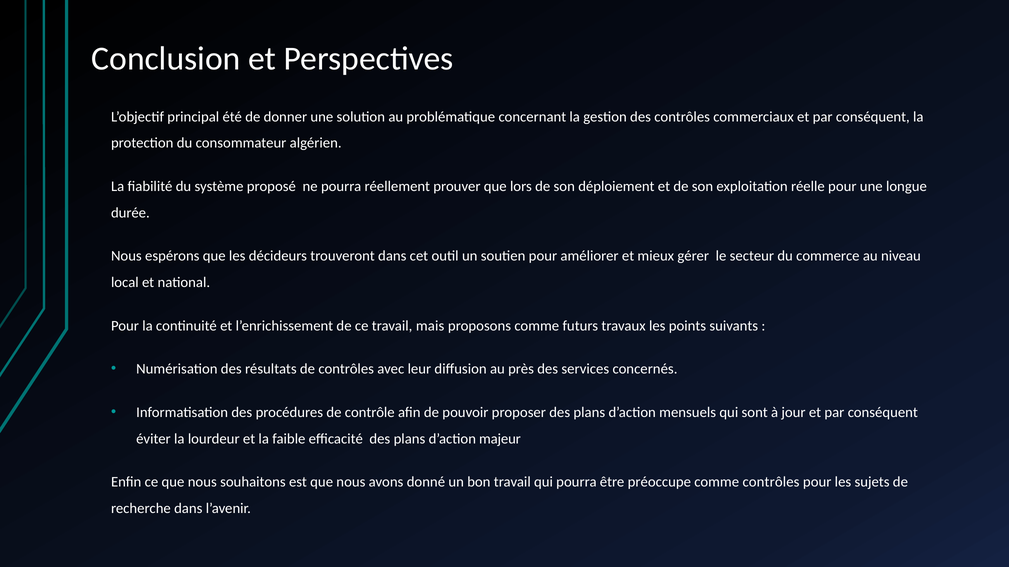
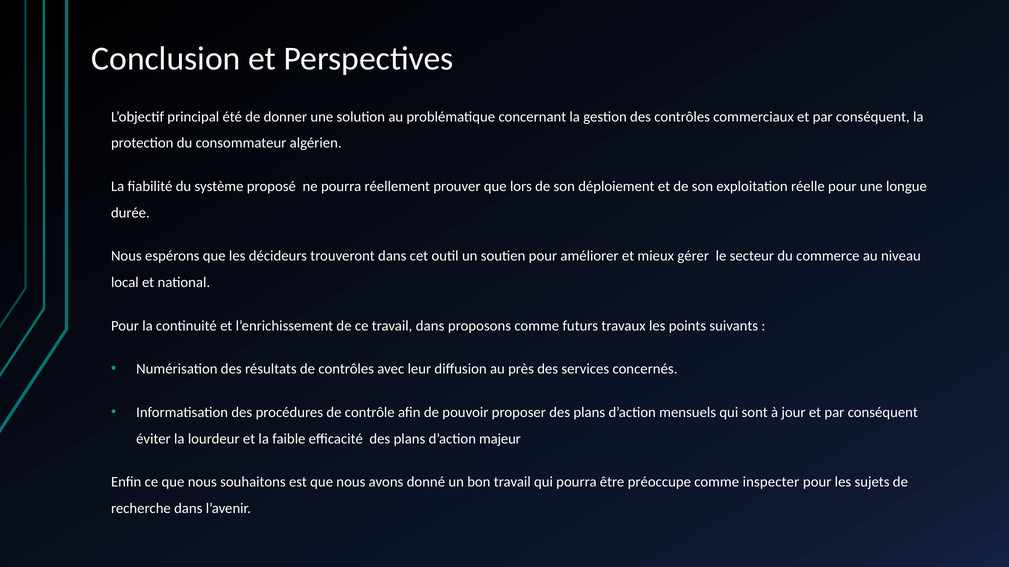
travail mais: mais -> dans (430, 326)
comme contrôles: contrôles -> inspecter (771, 483)
